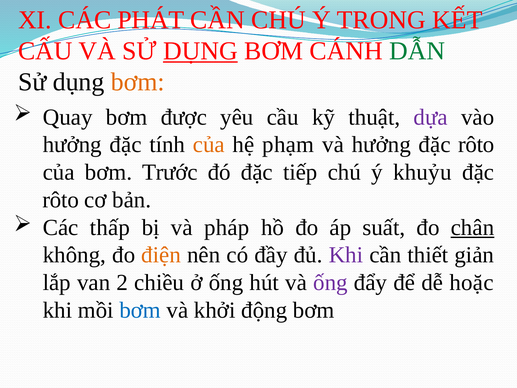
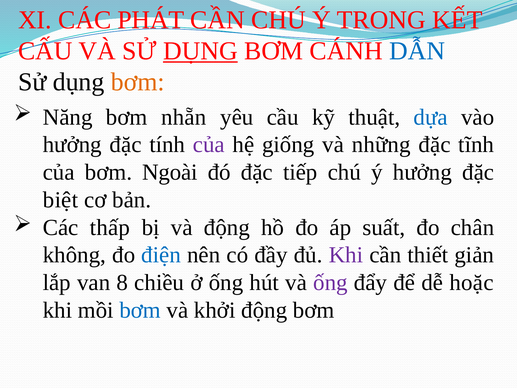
DẪN colour: green -> blue (417, 51)
Quay: Quay -> Năng (68, 117)
được: được -> nhẵn (184, 117)
dựa colour: purple -> blue (431, 117)
của colour: orange -> purple (209, 145)
phạm: phạm -> giống (288, 145)
và hưởng: hưởng -> những (381, 145)
rôto: rôto -> tĩnh (476, 145)
Trước: Trước -> Ngoài (170, 172)
ý khuỷu: khuỷu -> hưởng (422, 172)
rôto: rôto -> biệt (60, 200)
và pháp: pháp -> động (227, 227)
chân underline: present -> none (472, 227)
điện colour: orange -> blue (161, 255)
2: 2 -> 8 (122, 282)
